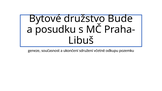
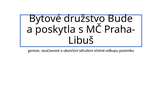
posudku: posudku -> poskytla (55, 30)
